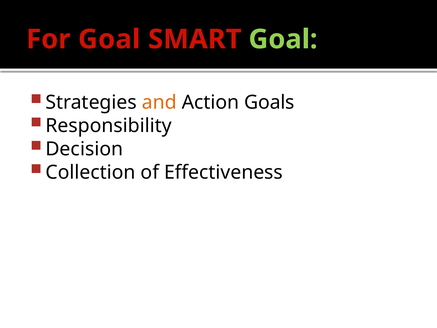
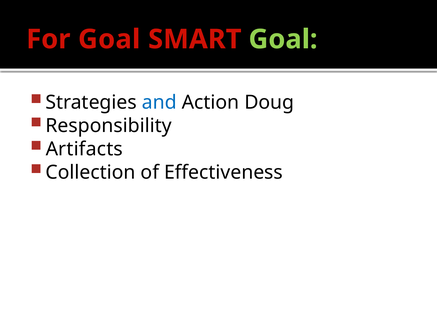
and colour: orange -> blue (159, 102)
Goals: Goals -> Doug (269, 102)
Decision: Decision -> Artifacts (84, 149)
